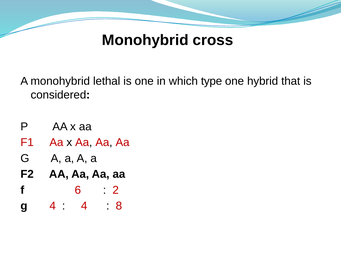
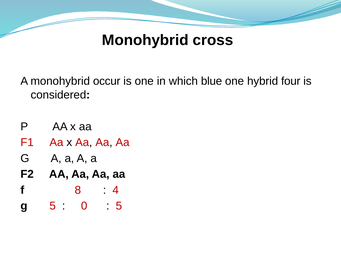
lethal: lethal -> occur (107, 81)
type: type -> blue (212, 81)
that: that -> four (291, 81)
6: 6 -> 8 (78, 191)
2: 2 -> 4 (116, 191)
g 4: 4 -> 5 (53, 206)
4: 4 -> 0 (84, 206)
8: 8 -> 5 (119, 206)
